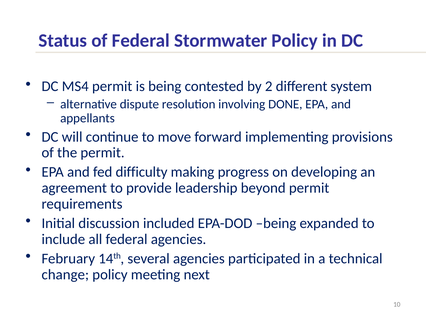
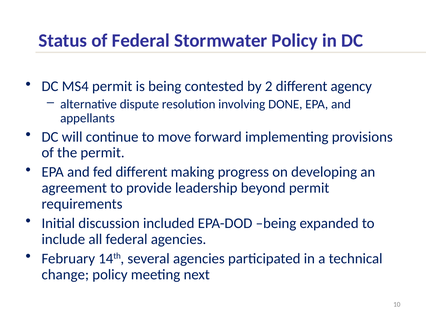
system: system -> agency (351, 87)
fed difficulty: difficulty -> different (142, 172)
